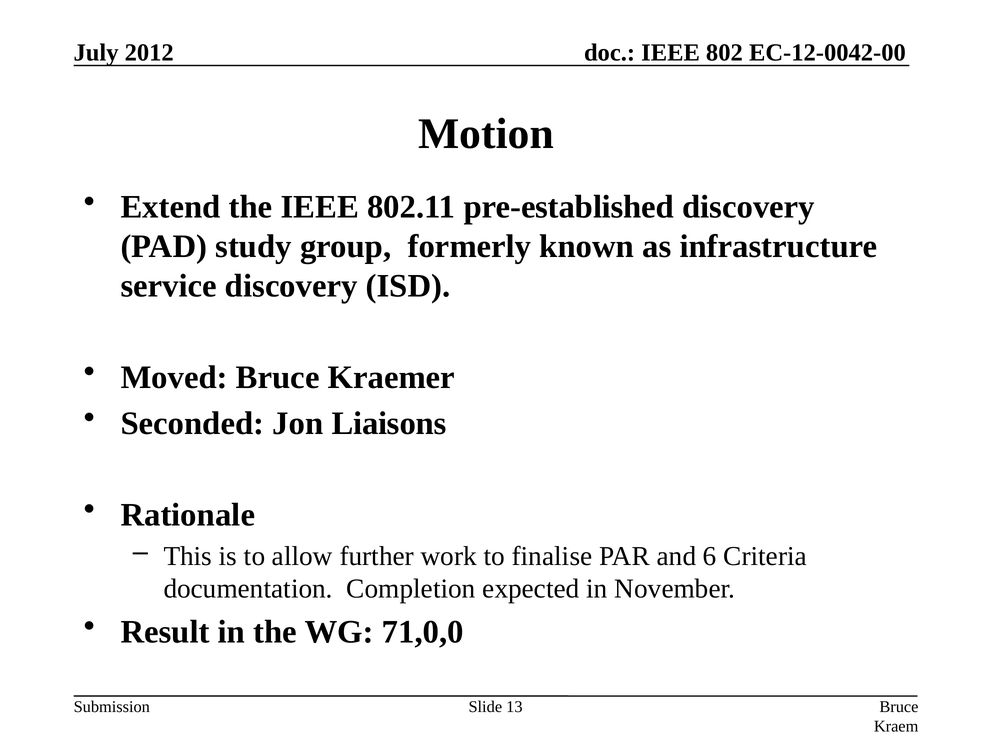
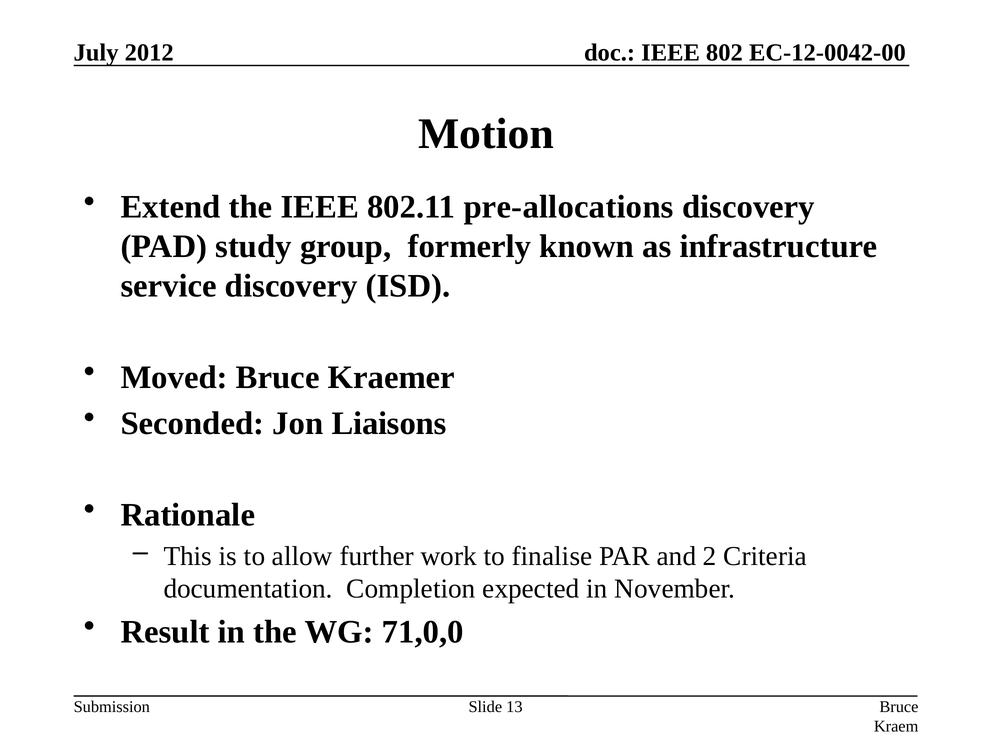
pre-established: pre-established -> pre-allocations (569, 207)
6: 6 -> 2 (710, 556)
